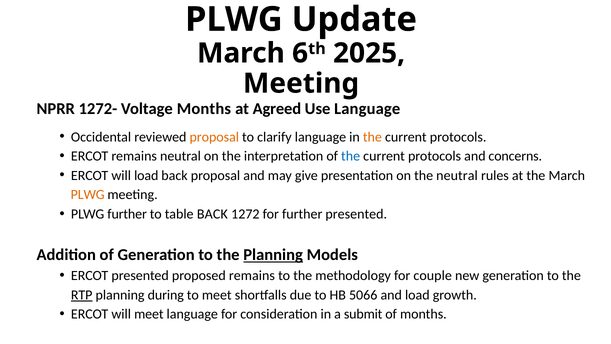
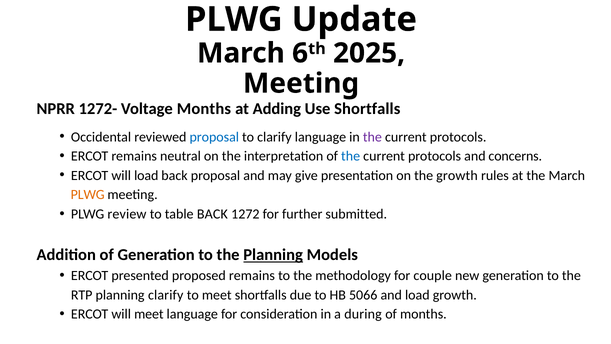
Agreed: Agreed -> Adding (277, 108)
Use Language: Language -> Shortfalls (367, 108)
proposal colour: orange -> blue (214, 137)
the colour: orange -> purple (372, 137)
the neutral: neutral -> growth (457, 175)
PLWG further: further -> review (127, 214)
further presented: presented -> submitted (356, 214)
RTP underline: present -> none (82, 295)
planning during: during -> clarify (166, 295)
submit: submit -> during (363, 314)
